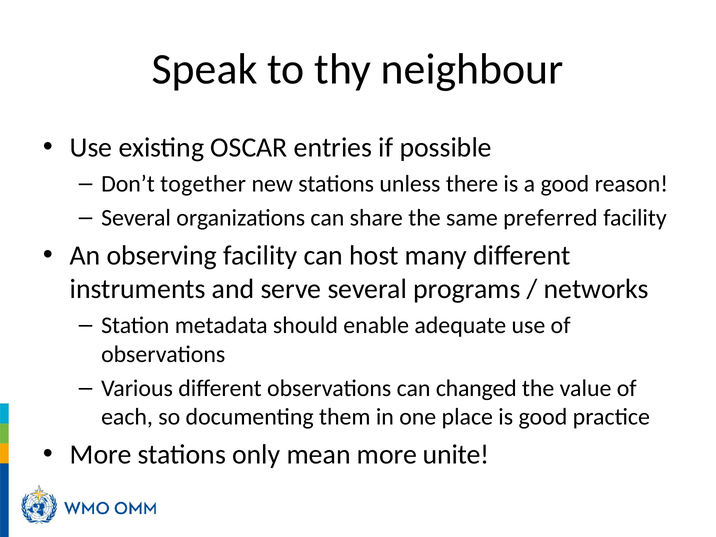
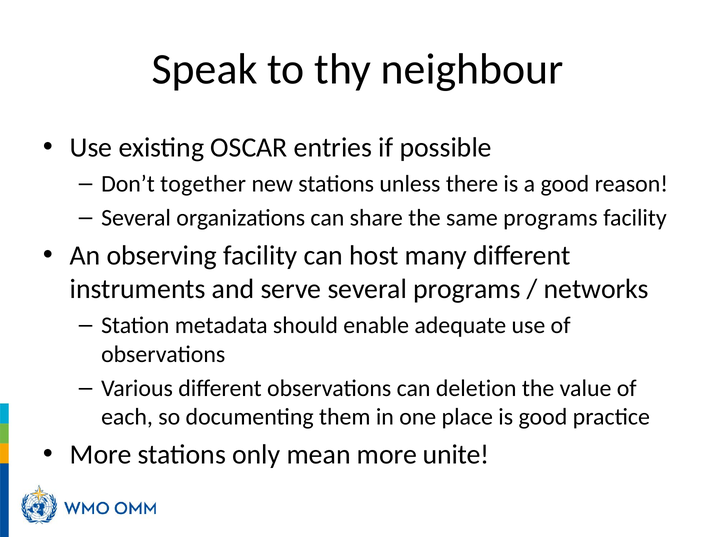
same preferred: preferred -> programs (550, 218)
changed: changed -> deletion (476, 388)
